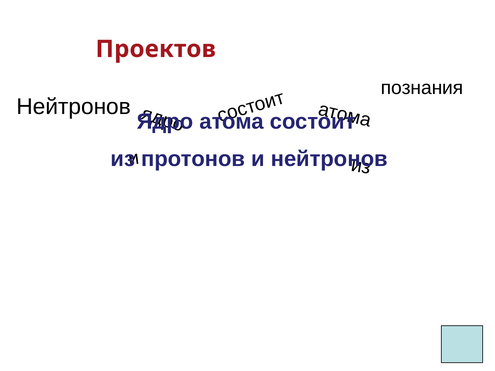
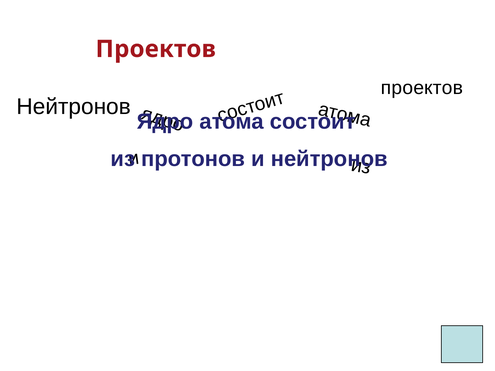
познания: познания -> проектов (422, 88)
